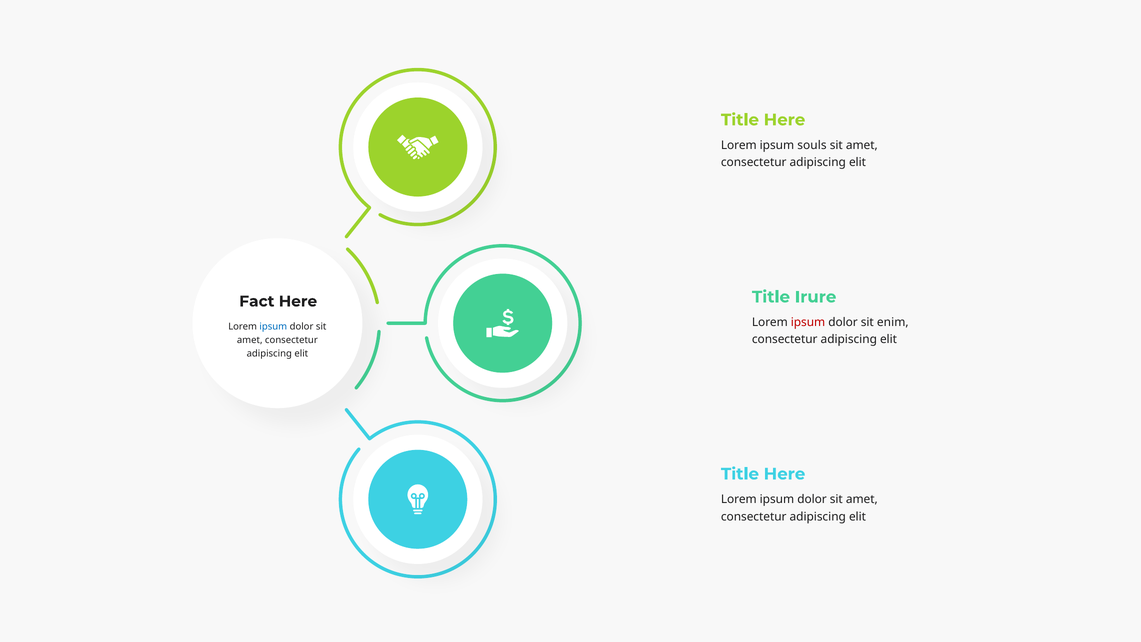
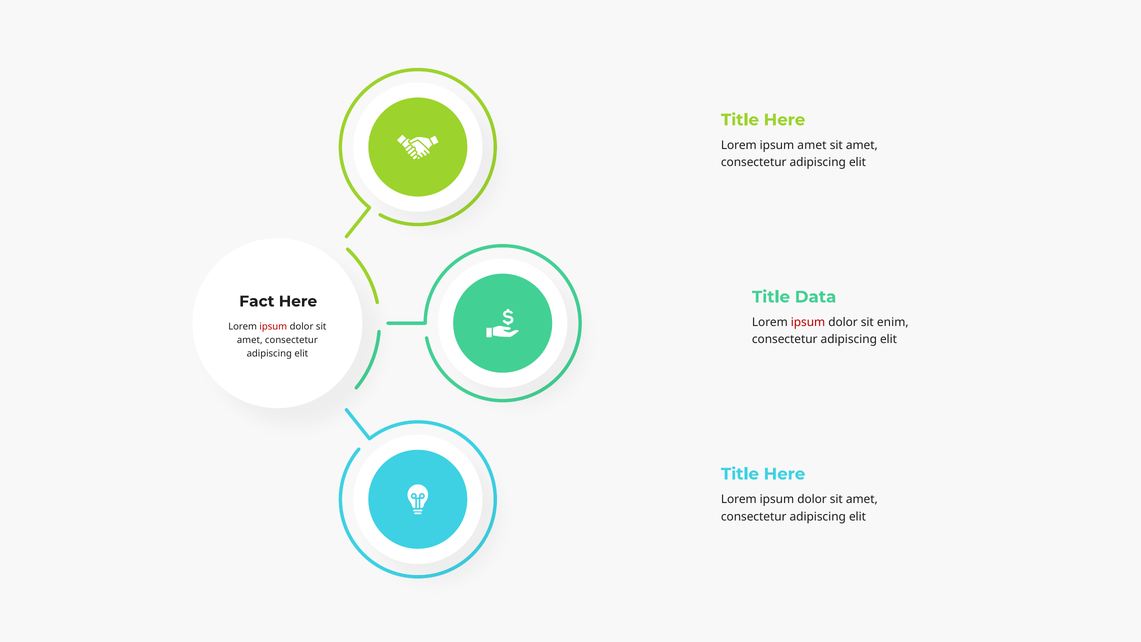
ipsum souls: souls -> amet (812, 145)
Irure: Irure -> Data (816, 297)
ipsum colour: blue -> red (273, 326)
